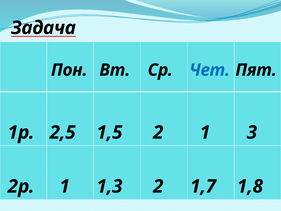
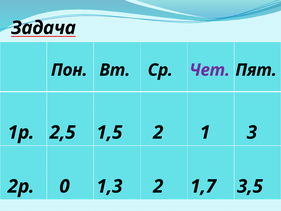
Чет colour: blue -> purple (210, 70)
2р 1: 1 -> 0 (65, 186)
1,8: 1,8 -> 3,5 (250, 186)
